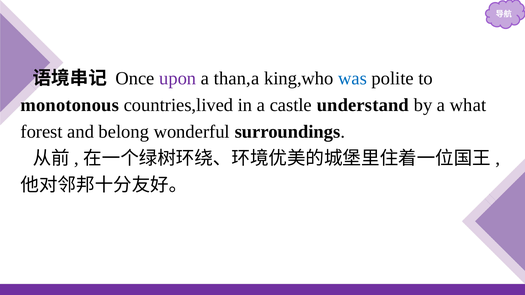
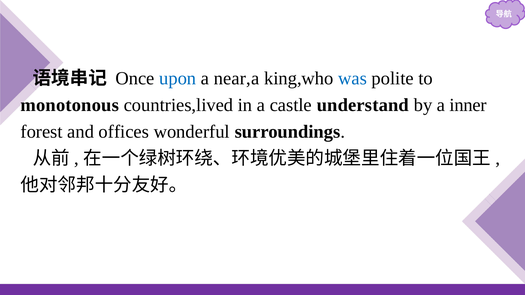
upon colour: purple -> blue (178, 78)
than,a: than,a -> near,a (236, 78)
what: what -> inner (468, 105)
belong: belong -> offices (124, 132)
